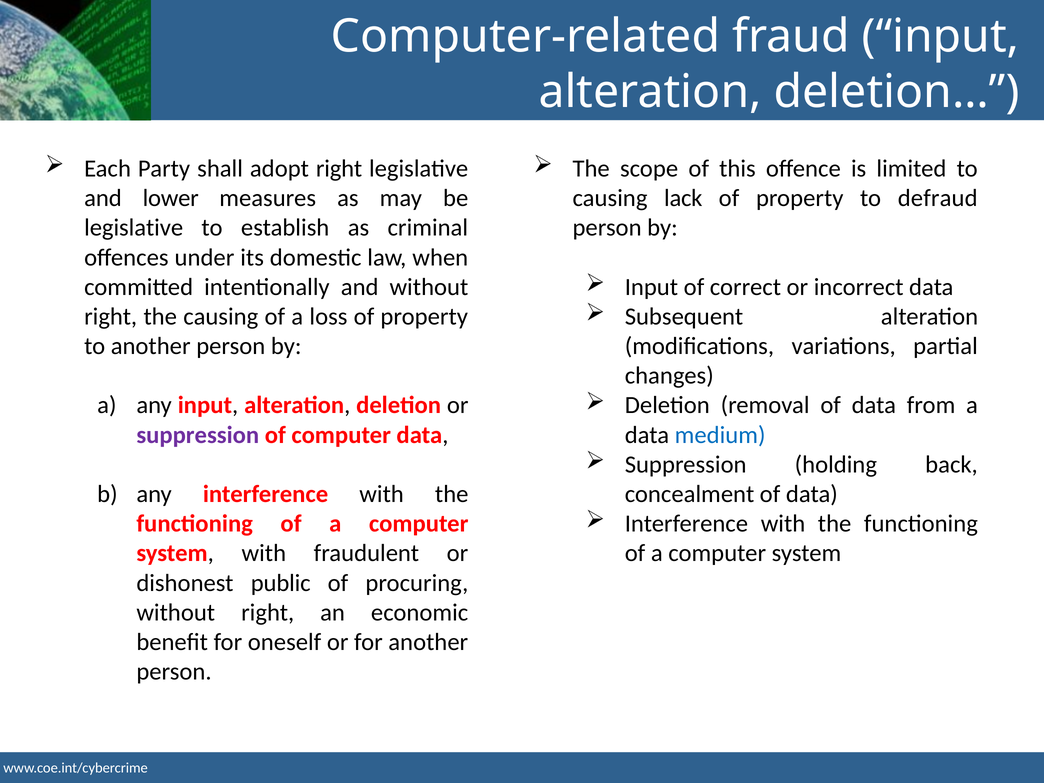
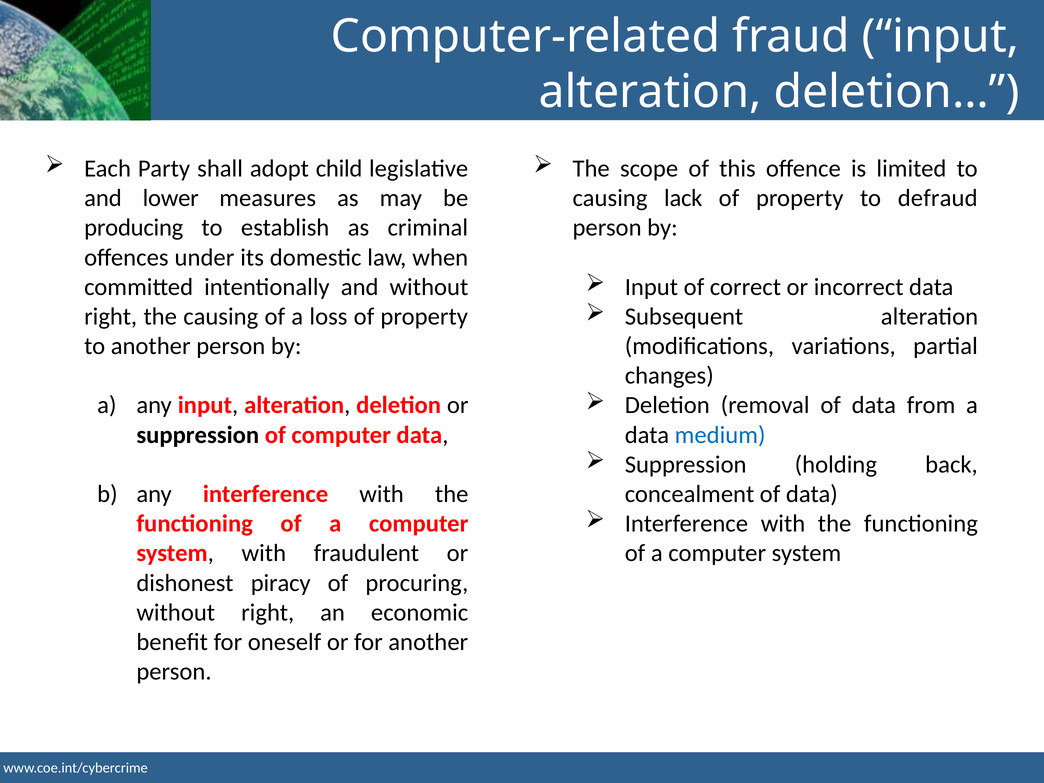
adopt right: right -> child (339, 169)
legislative: legislative -> producing (134, 228)
suppression colour: purple -> black (198, 435)
public: public -> piracy (281, 583)
